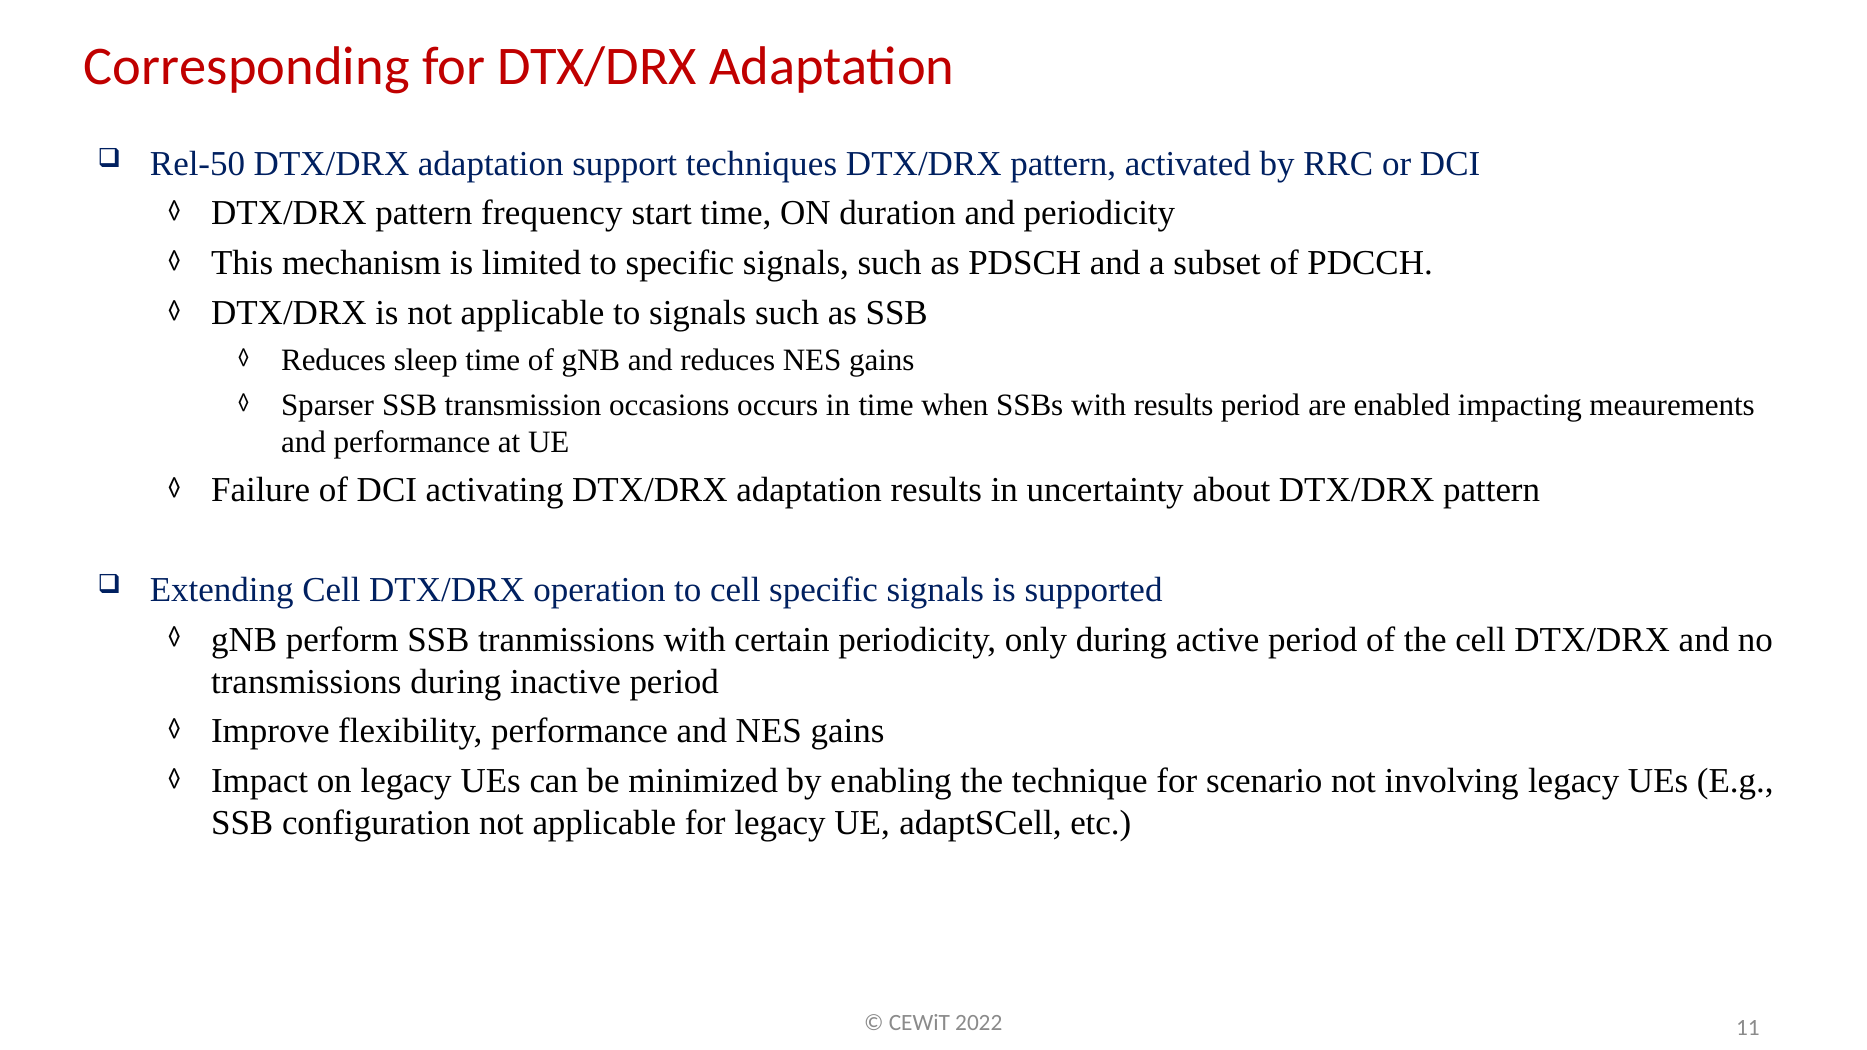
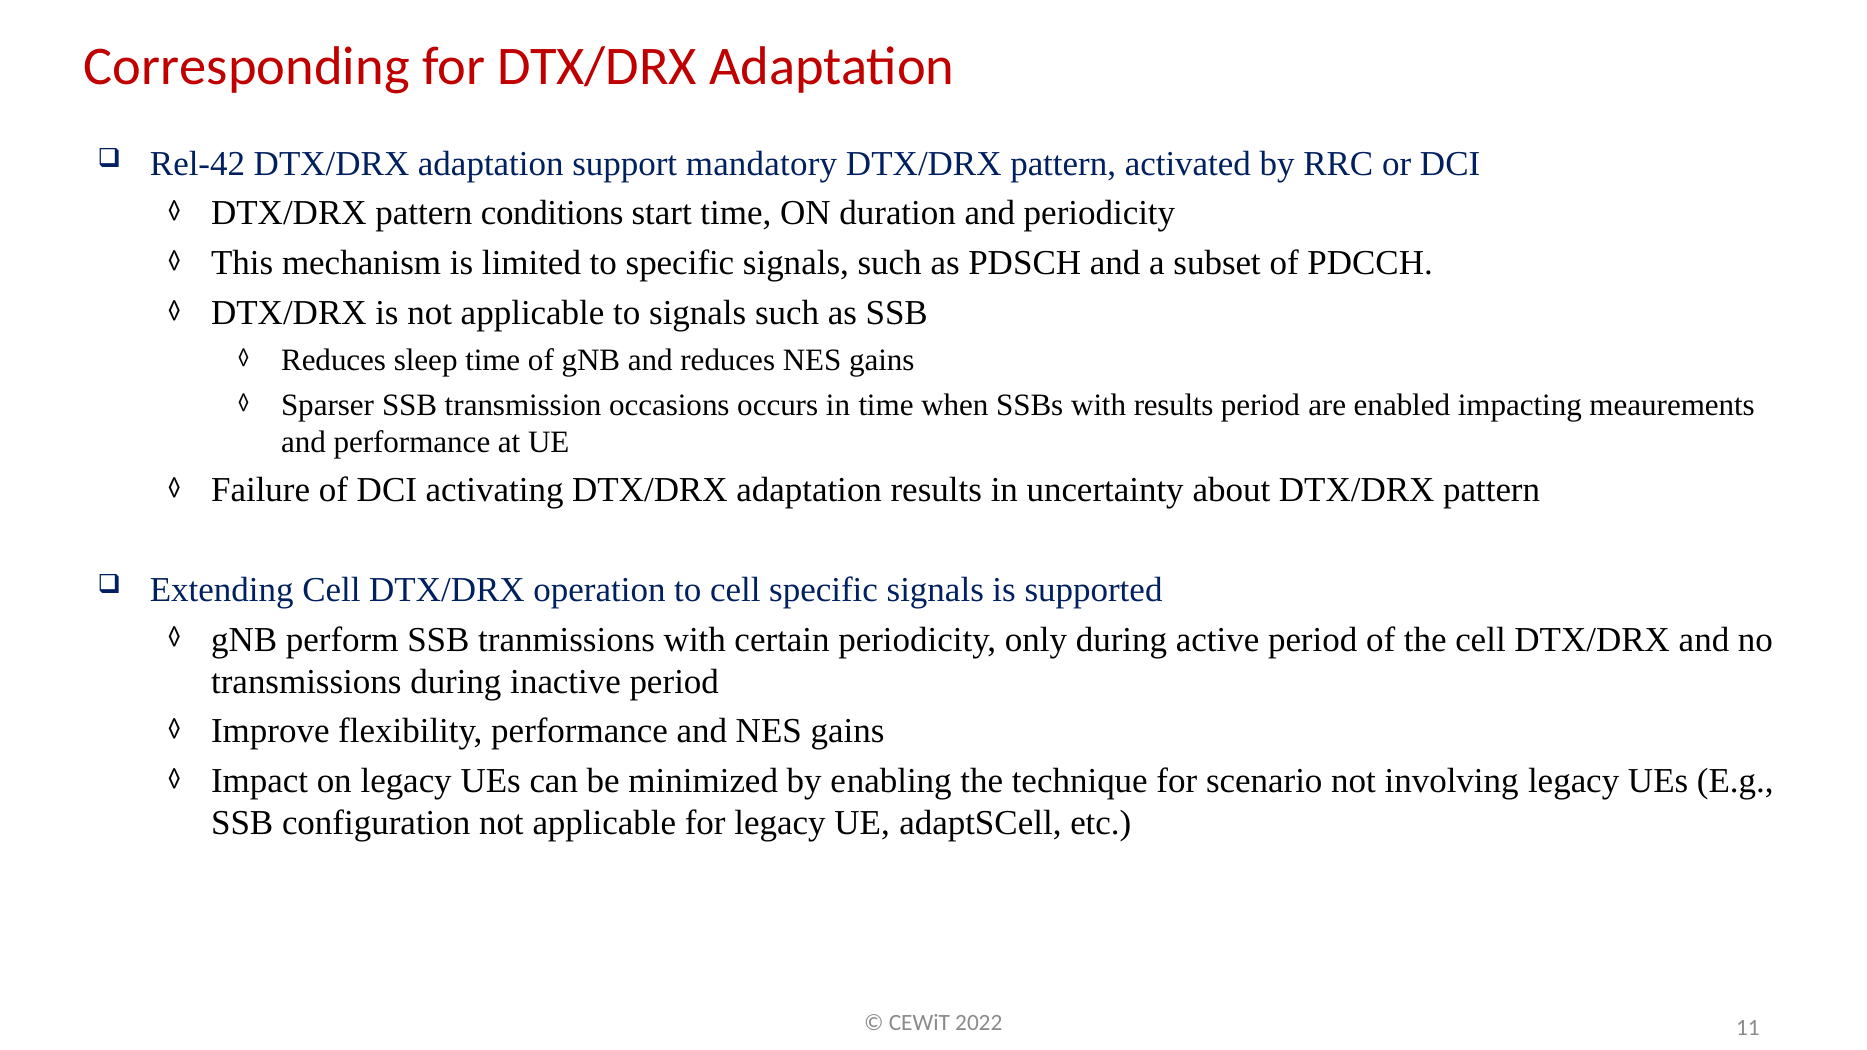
Rel-50: Rel-50 -> Rel-42 (198, 164)
techniques: techniques -> mandatory (761, 164)
frequency: frequency -> conditions (552, 213)
